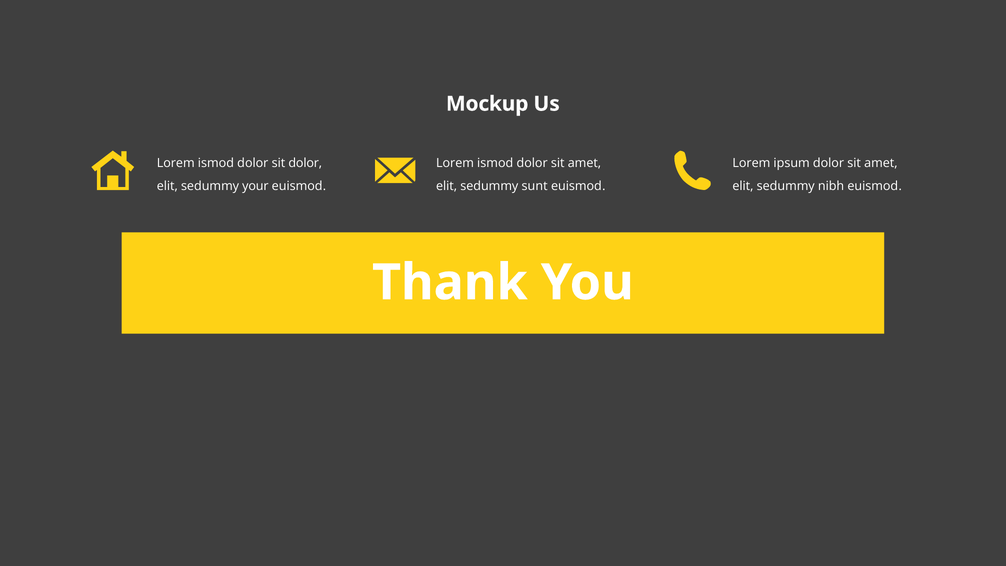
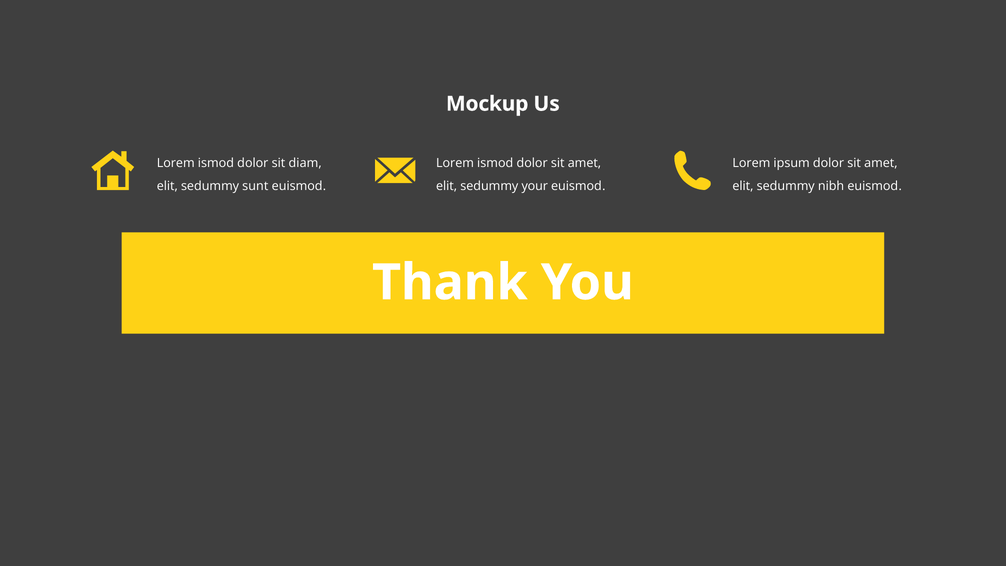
sit dolor: dolor -> diam (305, 163)
your: your -> sunt (255, 186)
sunt: sunt -> your (535, 186)
